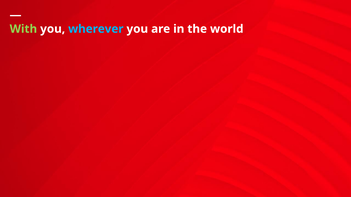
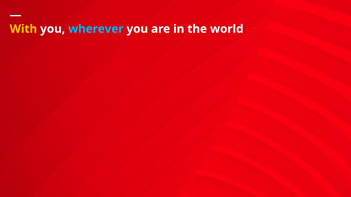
With colour: light green -> yellow (23, 29)
